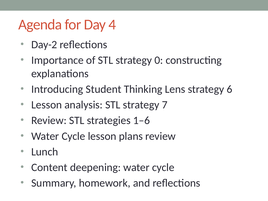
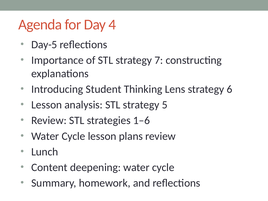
Day-2: Day-2 -> Day-5 (44, 45)
0: 0 -> 7 (159, 60)
7: 7 -> 5 (165, 105)
